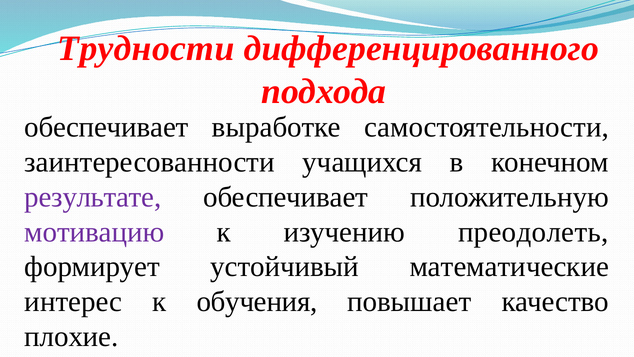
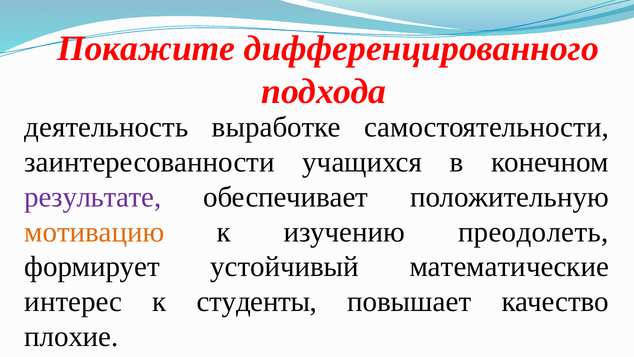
Трудности: Трудности -> Покажите (146, 49)
обеспечивает: обеспечивает -> деятельность (106, 127)
мотивацию colour: purple -> orange (94, 232)
обучения: обучения -> студенты (257, 301)
